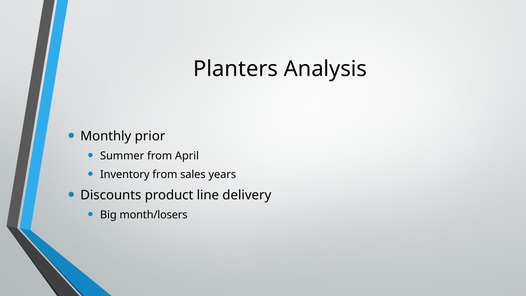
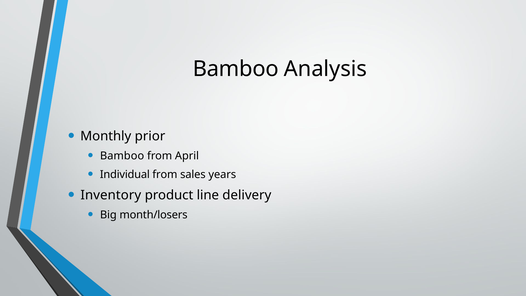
Planters: Planters -> Bamboo (236, 69)
Summer: Summer -> Bamboo (122, 156)
Inventory: Inventory -> Individual (125, 174)
Discounts: Discounts -> Inventory (111, 195)
